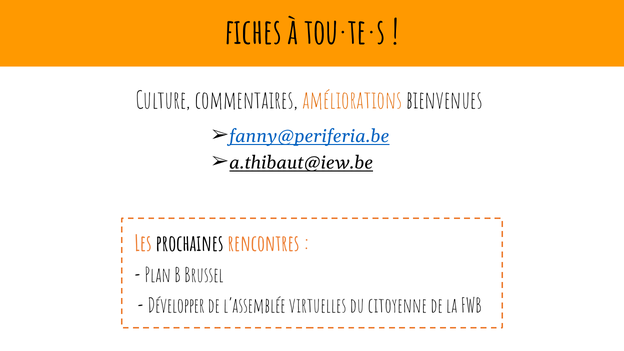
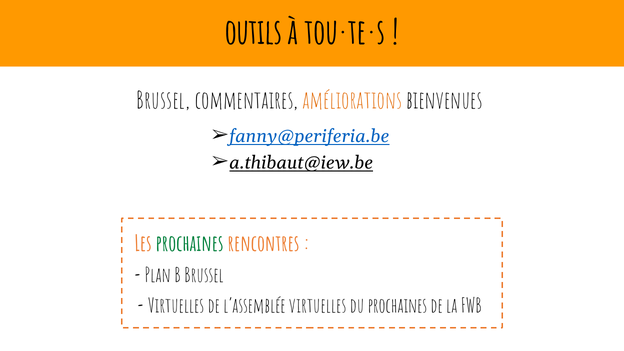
fiches: fiches -> outils (254, 33)
Culture: Culture -> Brussel (163, 101)
prochaines colour: black -> green (190, 244)
Développer: Développer -> Virtuelles (176, 306)
du citoyenne: citoyenne -> prochaines (397, 306)
